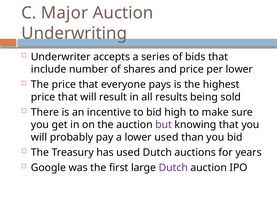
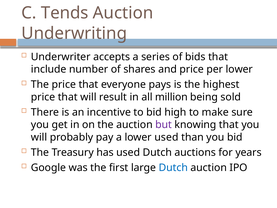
Major: Major -> Tends (65, 13)
results: results -> million (171, 97)
Dutch colour: purple -> blue (173, 167)
